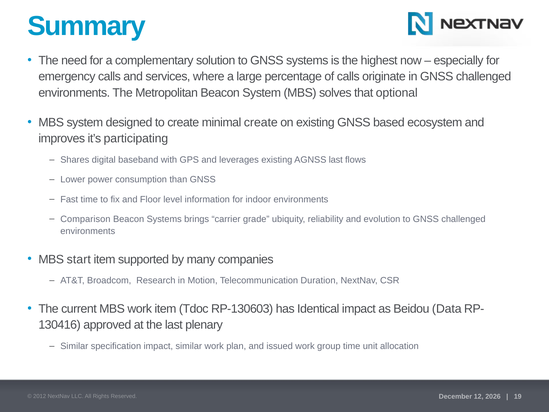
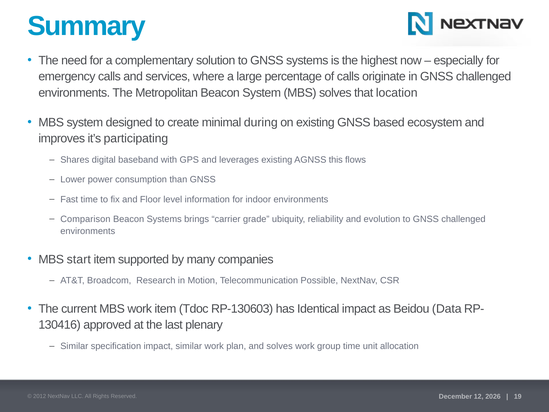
optional: optional -> location (397, 93)
minimal create: create -> during (261, 122)
AGNSS last: last -> this (336, 160)
Duration: Duration -> Possible (319, 280)
and issued: issued -> solves (280, 346)
